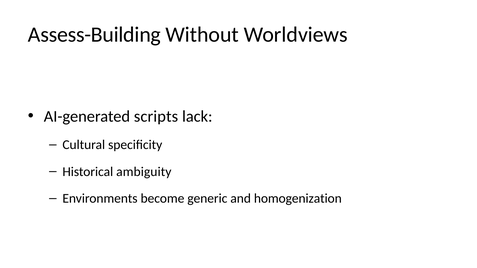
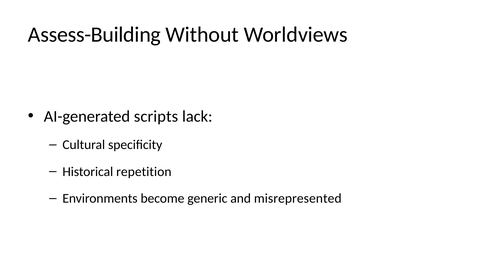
ambiguity: ambiguity -> repetition (144, 172)
homogenization: homogenization -> misrepresented (298, 199)
